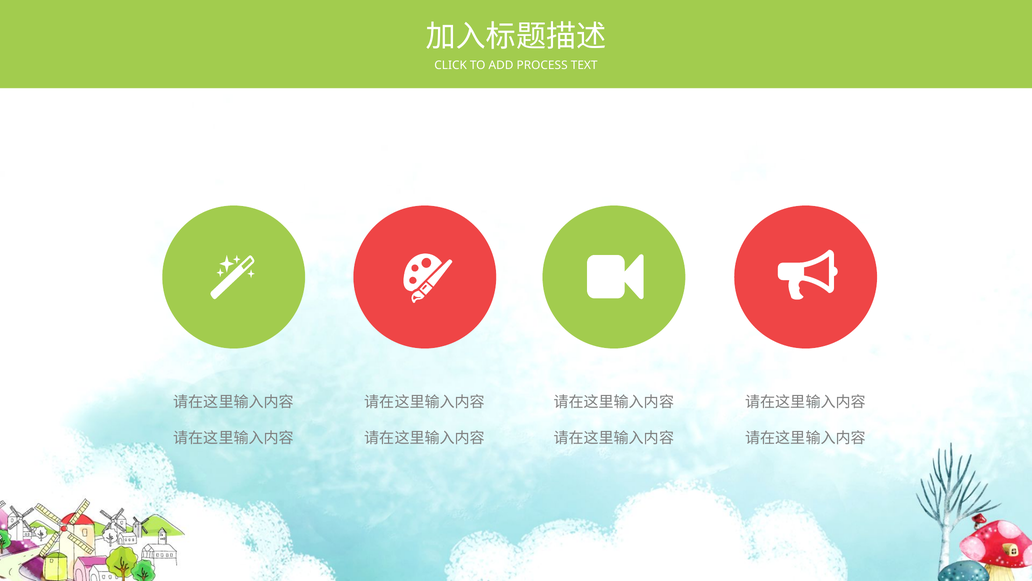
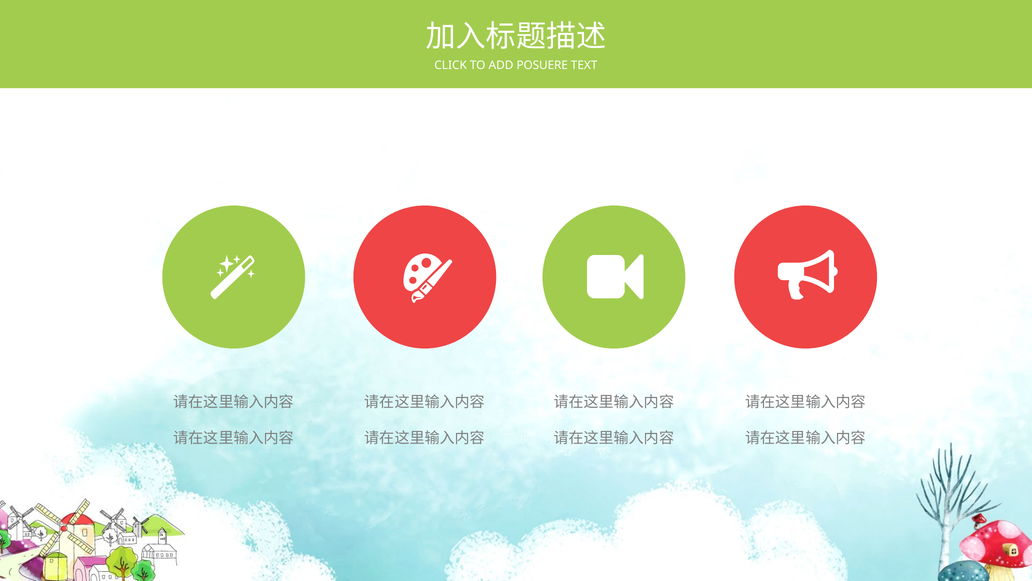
PROCESS: PROCESS -> POSUERE (542, 65)
